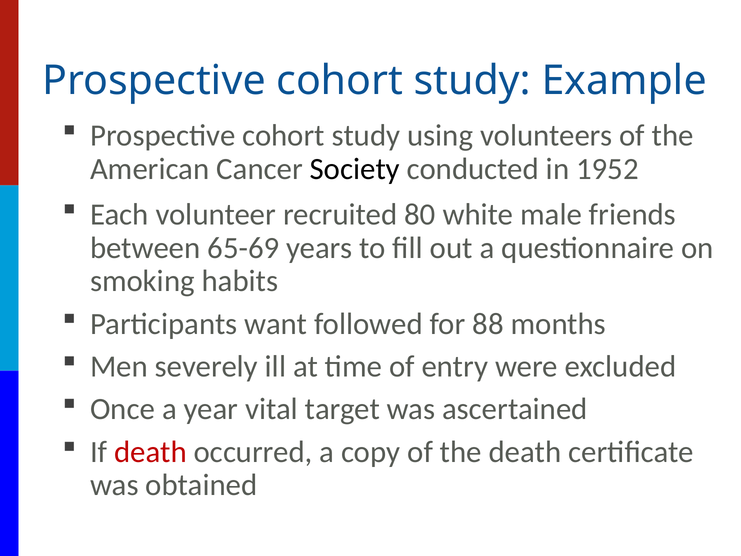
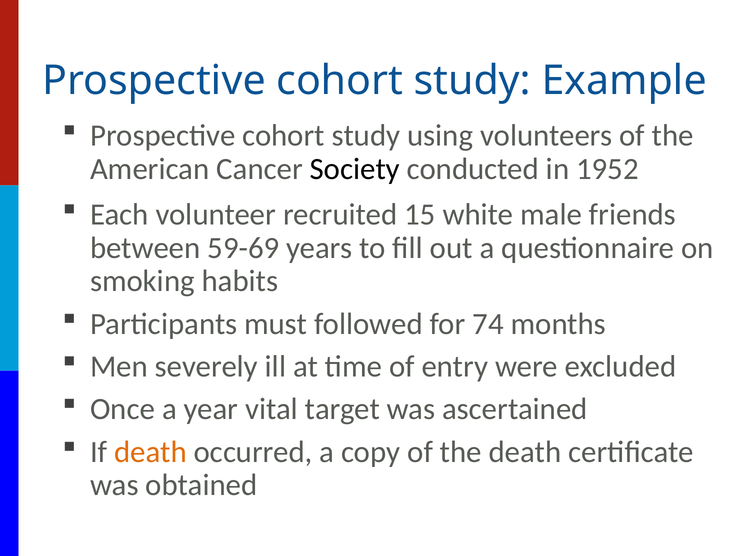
80: 80 -> 15 (420, 214)
65-69: 65-69 -> 59-69 (243, 248)
want: want -> must (276, 324)
88: 88 -> 74 (488, 324)
death colour: red -> orange (150, 452)
